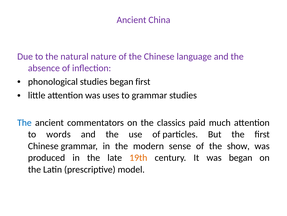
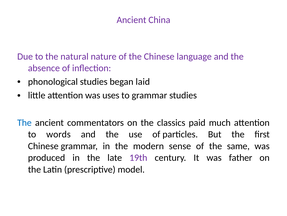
began first: first -> laid (143, 81)
show: show -> same (238, 146)
19th colour: orange -> purple (138, 157)
was began: began -> father (241, 157)
